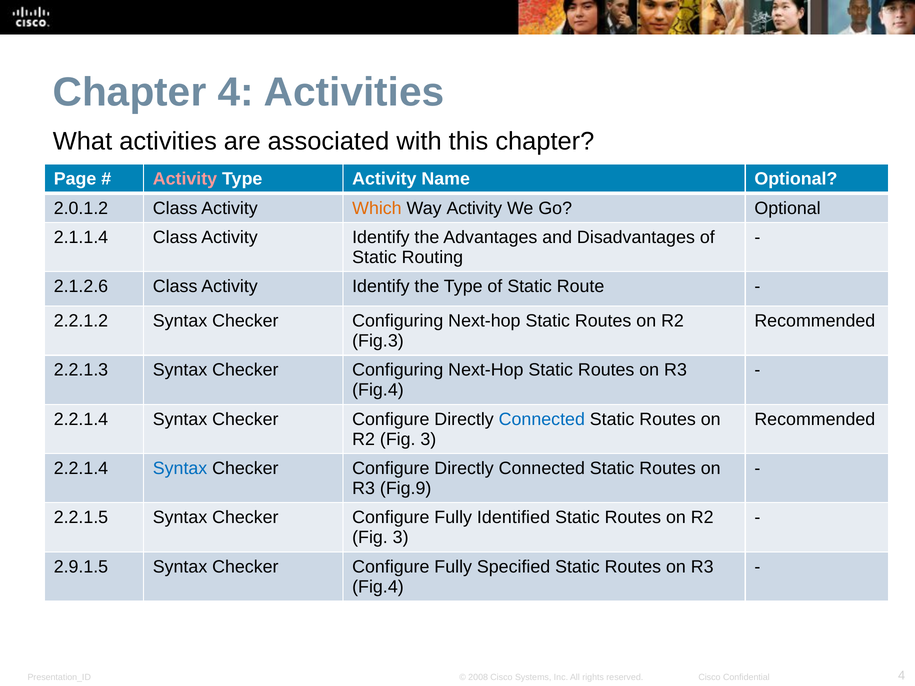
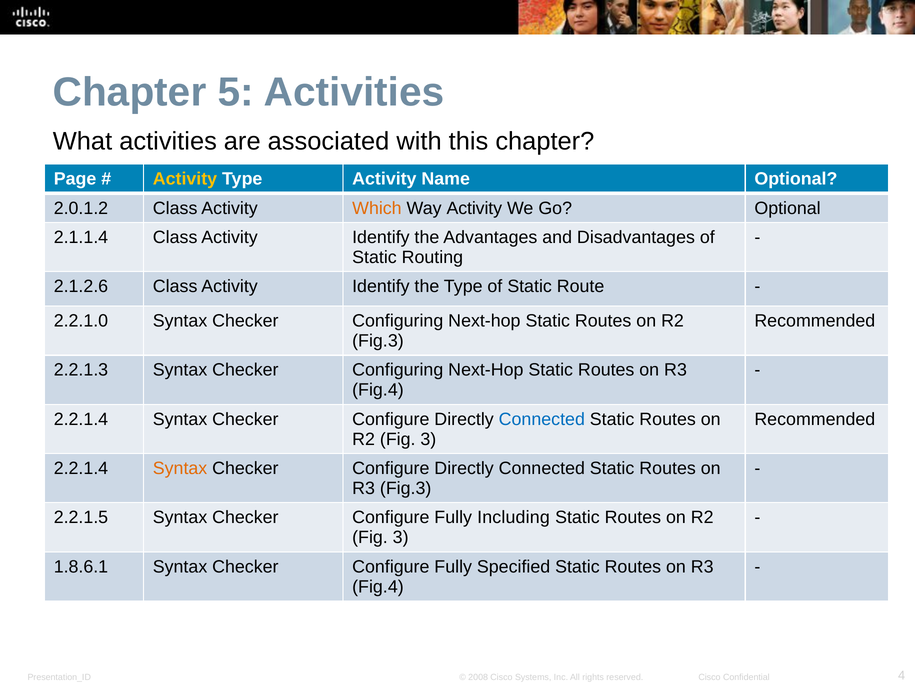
Chapter 4: 4 -> 5 (236, 93)
Activity colour: pink -> yellow (185, 179)
2.2.1.2: 2.2.1.2 -> 2.2.1.0 (81, 321)
Syntax colour: blue -> orange (180, 469)
R3 Fig.9: Fig.9 -> Fig.3 (406, 489)
Identified: Identified -> Including (513, 518)
2.9.1.5: 2.9.1.5 -> 1.8.6.1 (81, 567)
